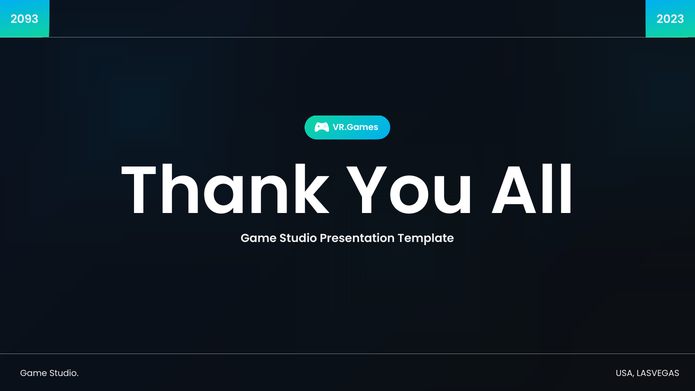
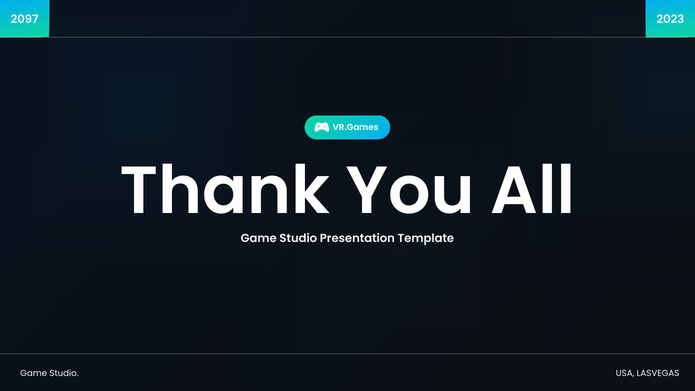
2093: 2093 -> 2097 (25, 19)
